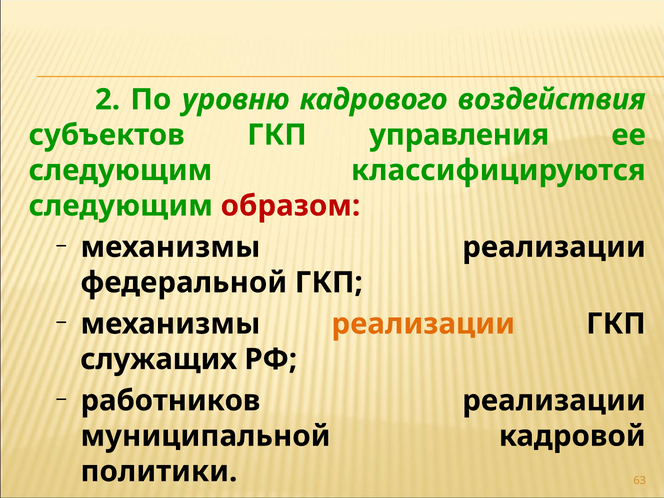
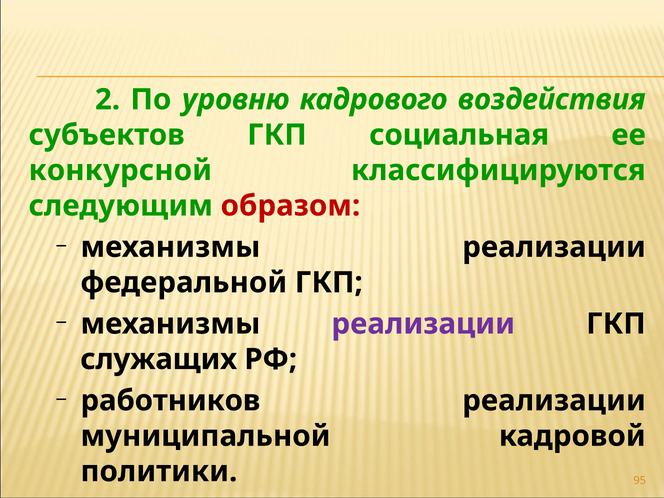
управления: управления -> социальная (459, 135)
следующим: следующим -> конкурсной (120, 170)
реализации colour: orange -> purple (423, 324)
63: 63 -> 95 (640, 481)
